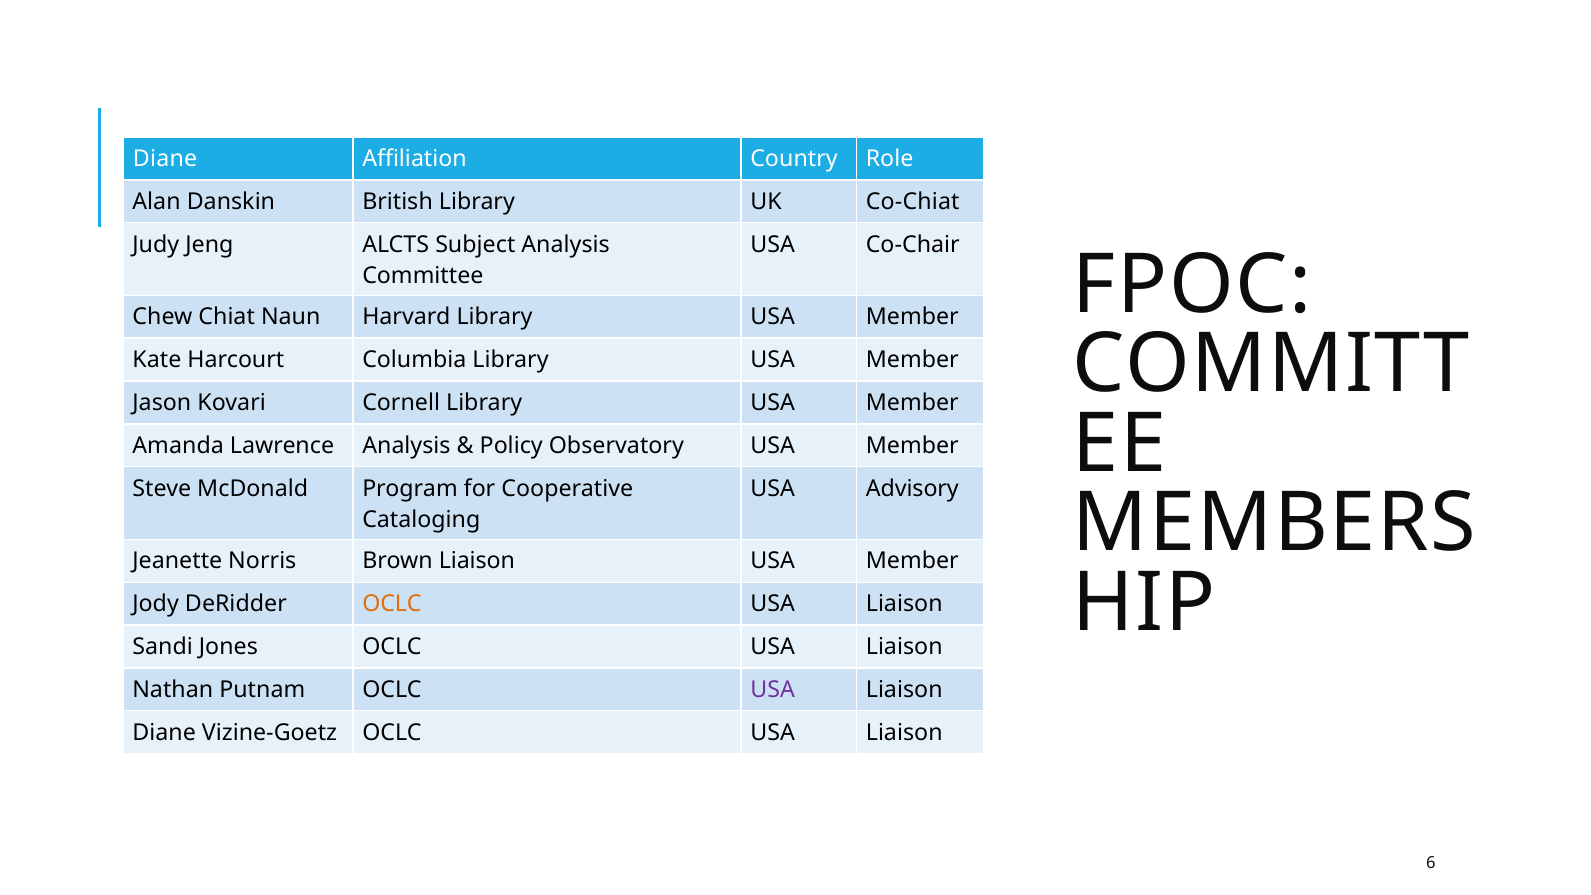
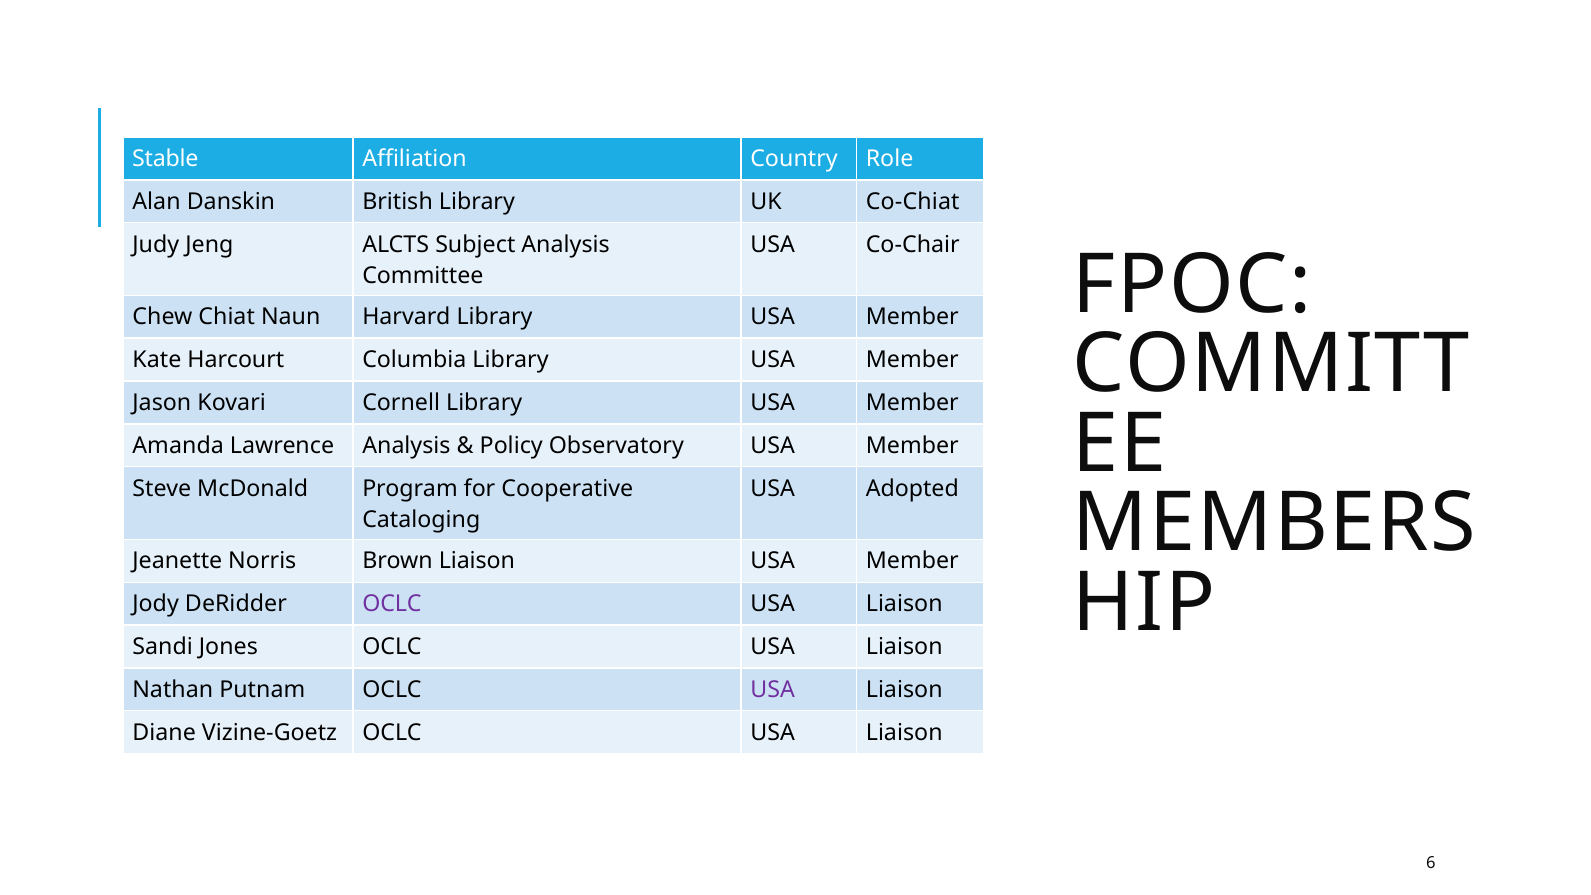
Diane: Diane -> Stable (165, 159)
Advisory: Advisory -> Adopted (912, 489)
OCLC colour: orange -> purple (392, 604)
